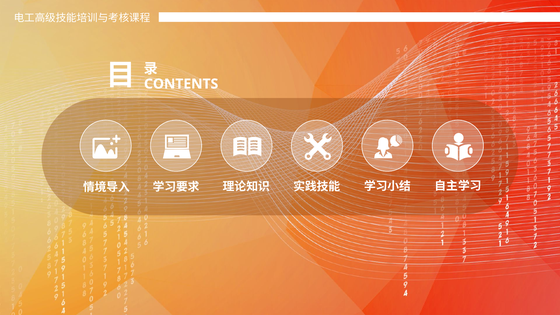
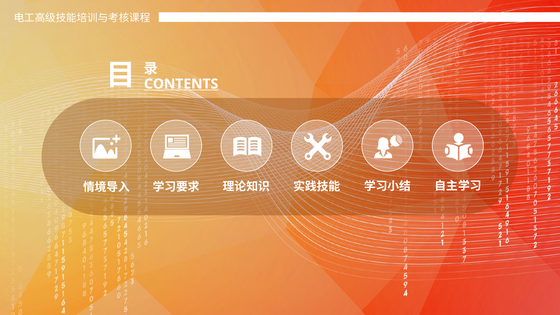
CONTENTS underline: none -> present (181, 84)
